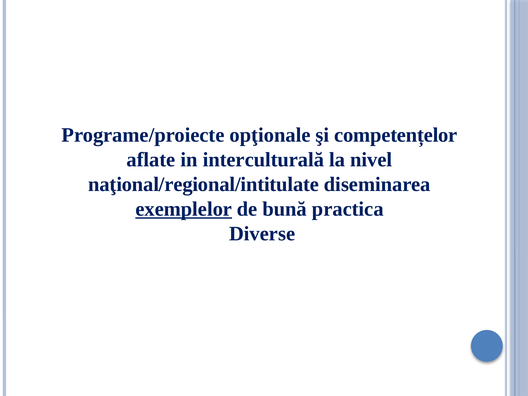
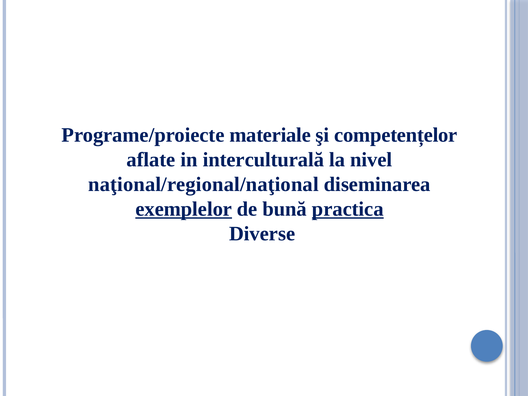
opţionale: opţionale -> materiale (270, 135)
naţional/regional/intitulate: naţional/regional/intitulate -> naţional/regional/naţional (203, 184)
practica underline: none -> present (348, 209)
